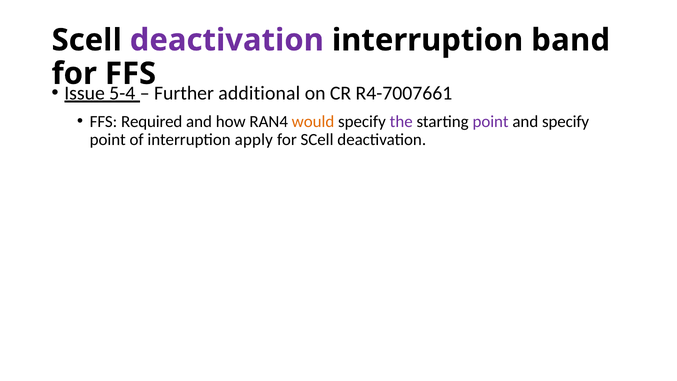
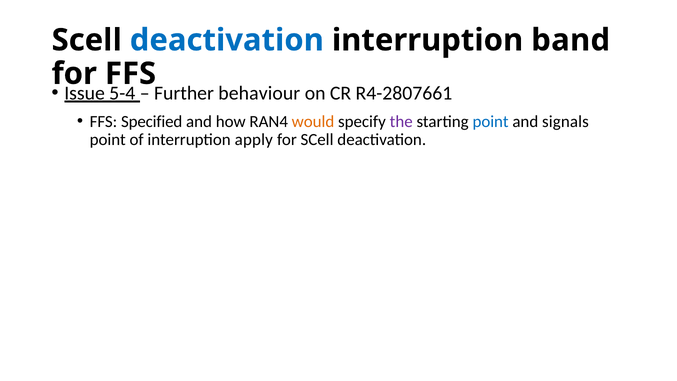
deactivation colour: purple -> blue (227, 40)
additional: additional -> behaviour (259, 93)
R4-7007661: R4-7007661 -> R4-2807661 (404, 93)
Required: Required -> Specified (152, 121)
point colour: purple -> blue (491, 121)
and specify: specify -> signals (565, 121)
